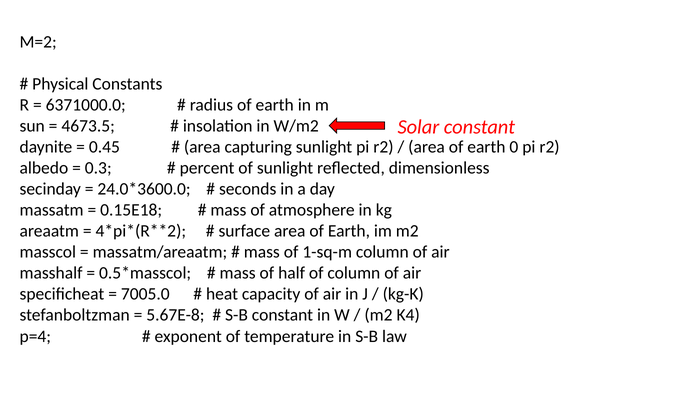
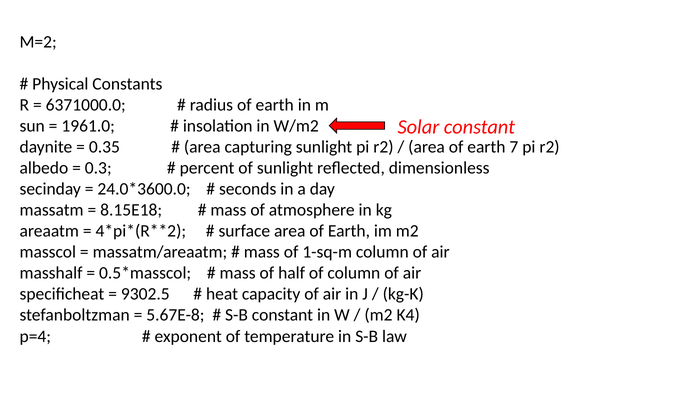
4673.5: 4673.5 -> 1961.0 (88, 126)
0.45: 0.45 -> 0.35 (104, 147)
0: 0 -> 7 (514, 147)
0.15E18: 0.15E18 -> 8.15E18 (131, 210)
7005.0: 7005.0 -> 9302.5 (145, 294)
